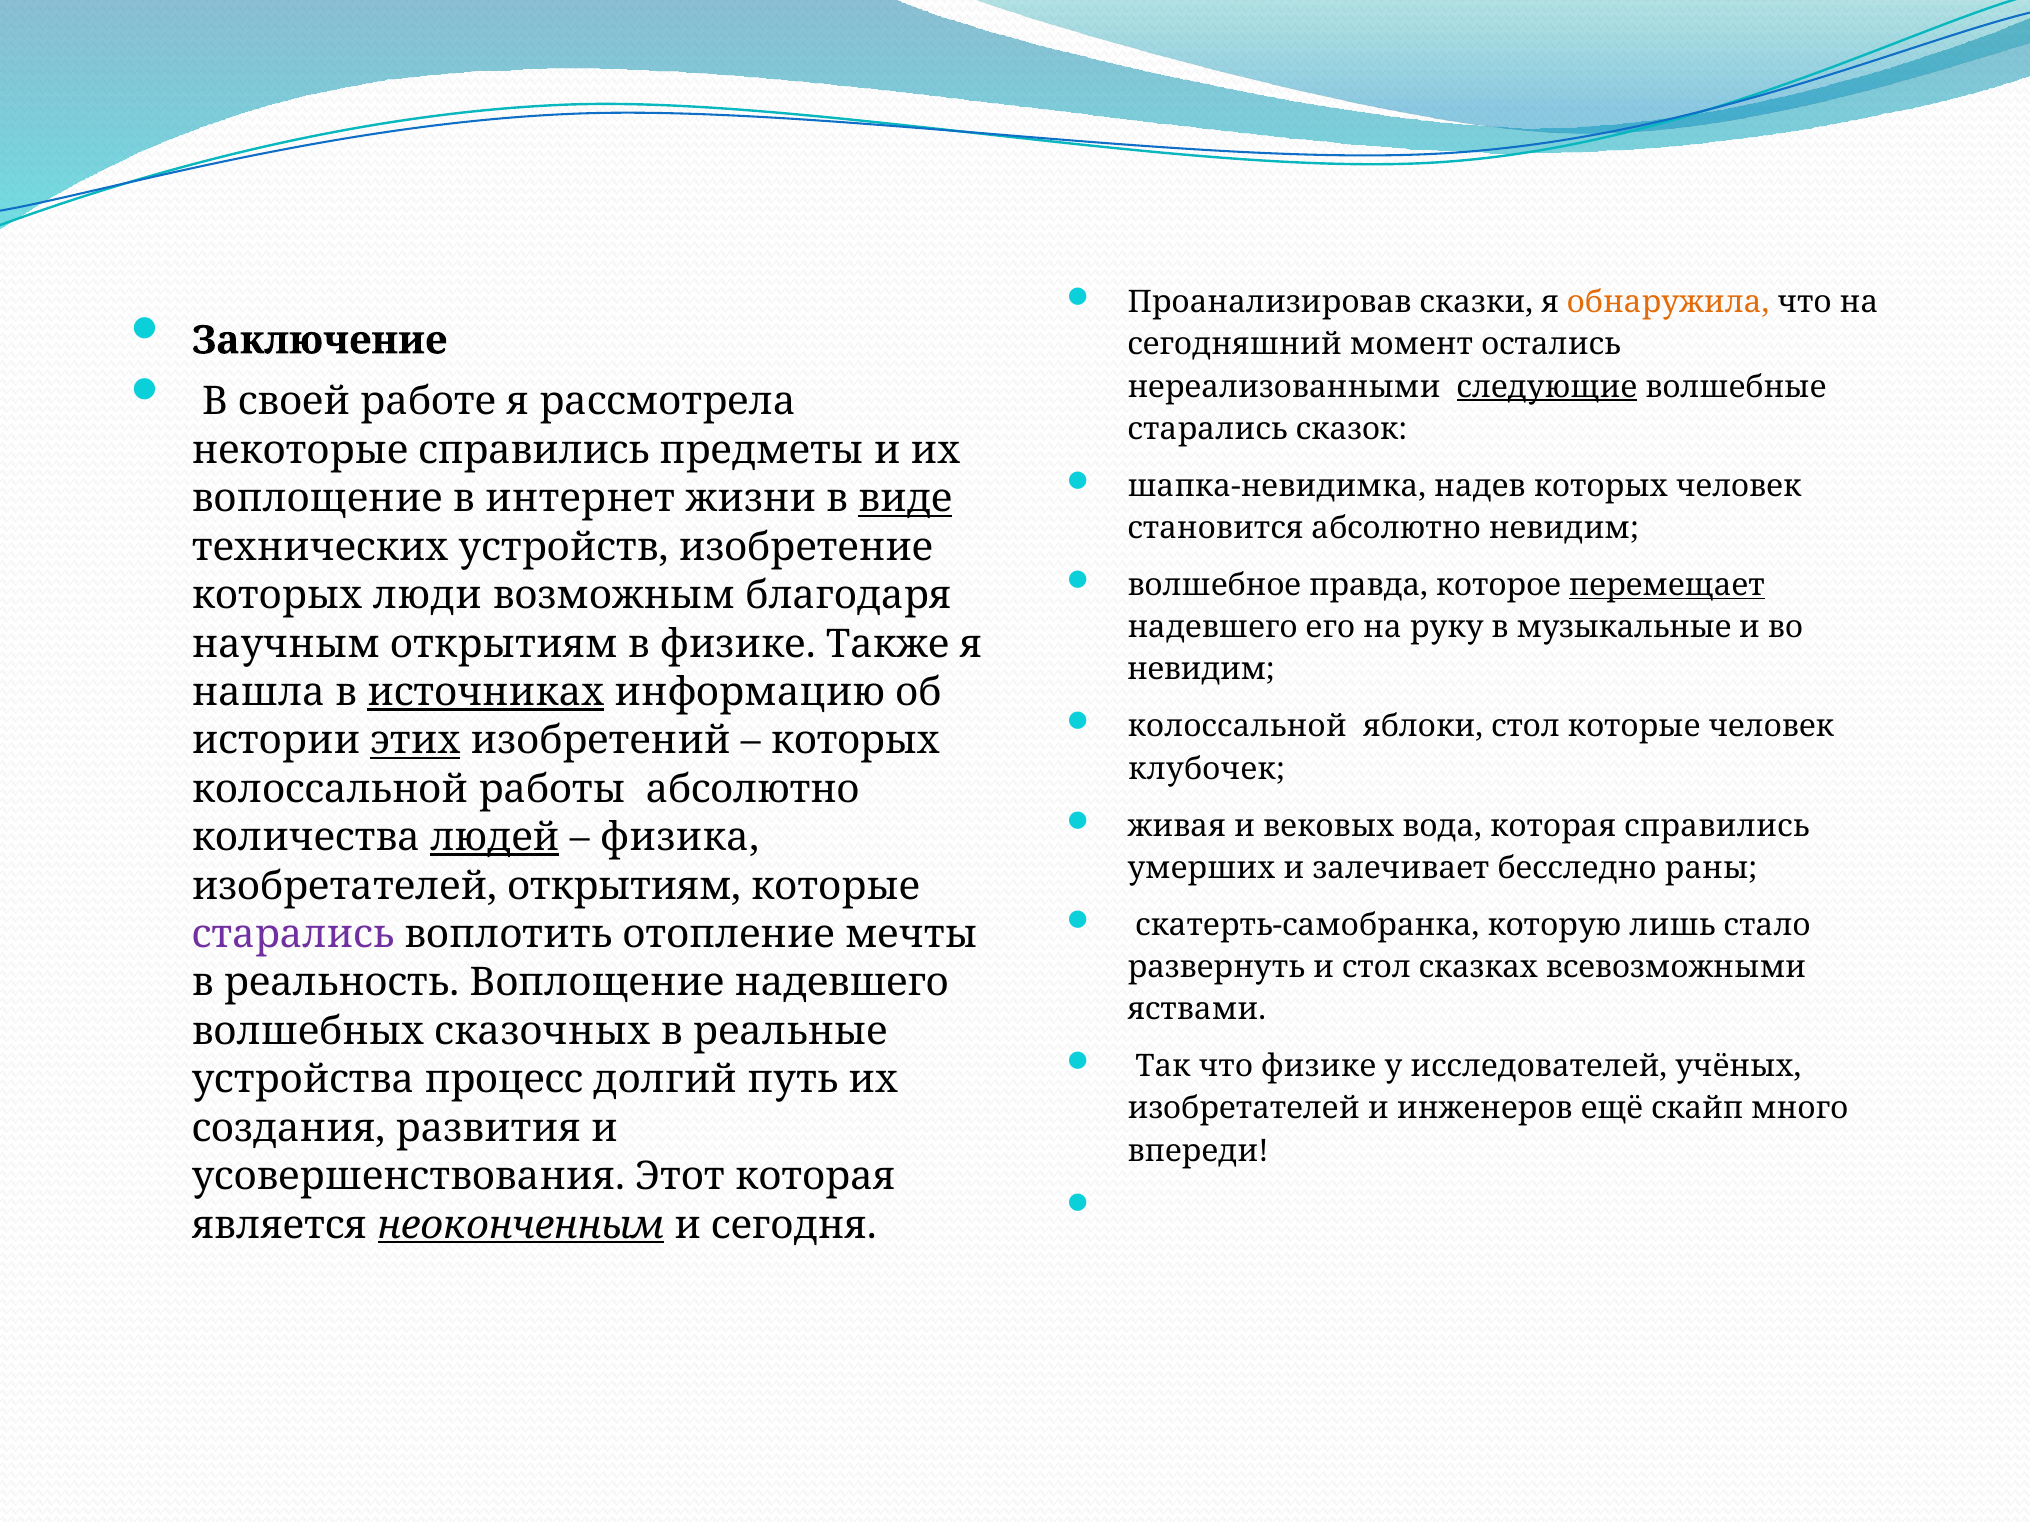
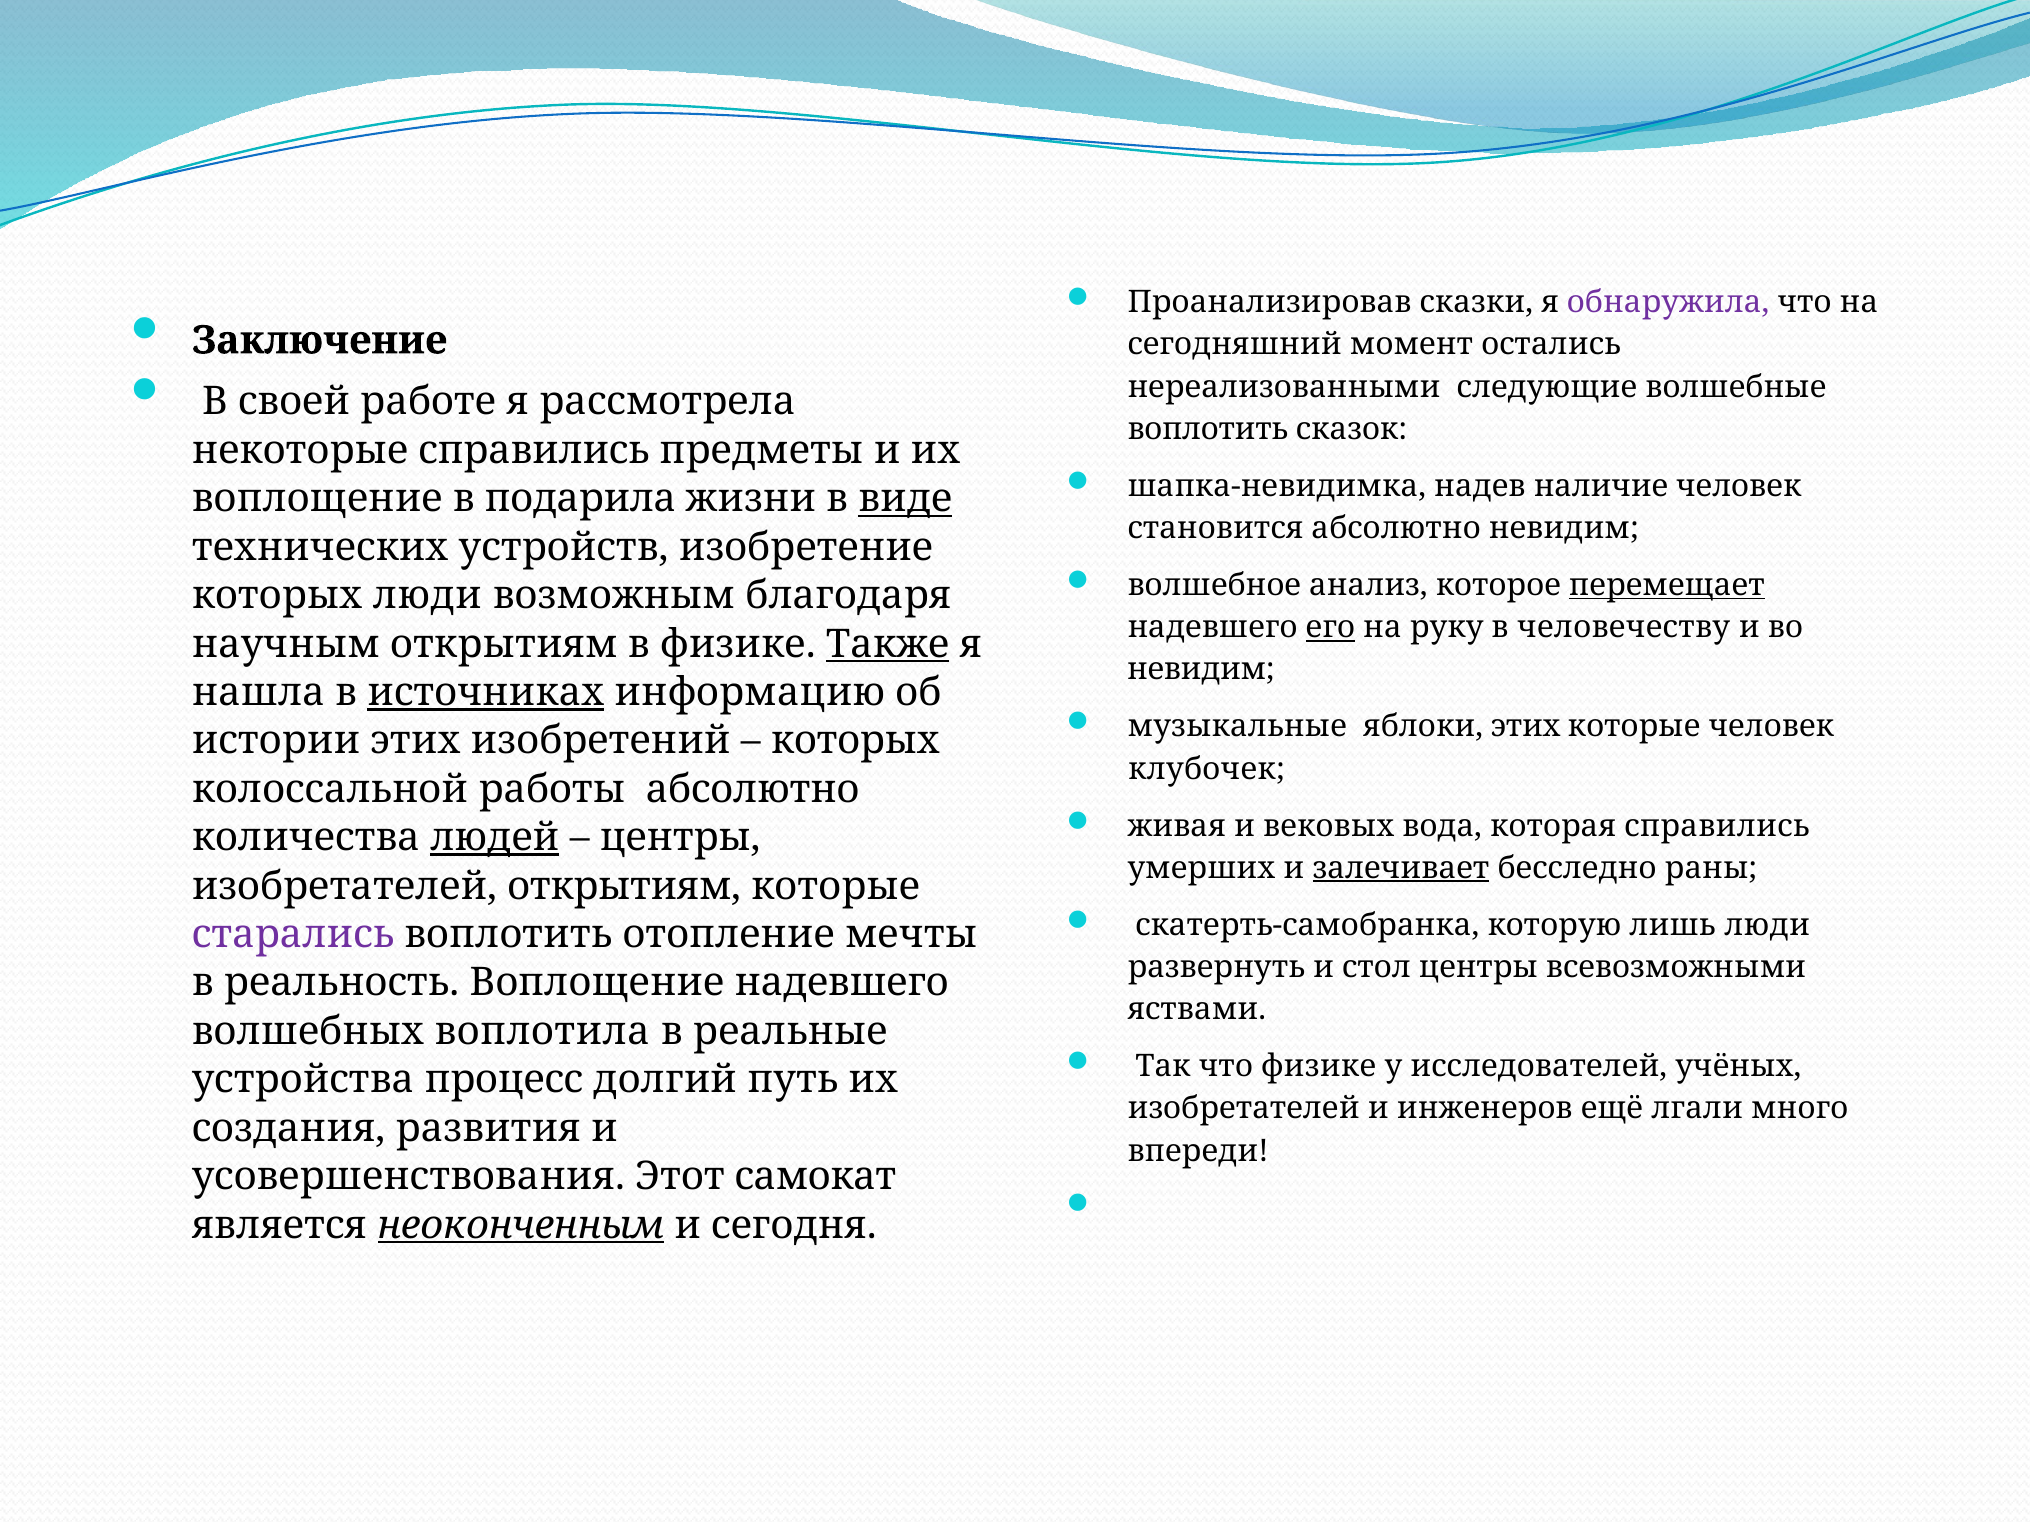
обнаружила colour: orange -> purple (1668, 303)
следующие underline: present -> none (1547, 387)
старались: старались -> воплотить (1208, 429)
надев которых: которых -> наличие (1601, 486)
интернет: интернет -> подарила (580, 499)
правда: правда -> анализ (1368, 585)
его underline: none -> present (1330, 628)
музыкальные: музыкальные -> человечеству (1624, 628)
Также underline: none -> present (887, 644)
колоссальной: колоссальной -> музыкальные (1237, 727)
яблоки стол: стол -> этих (1526, 727)
этих underline: present -> none (415, 741)
физика: физика -> центры (680, 838)
залечивает underline: none -> present (1401, 868)
лишь стало: стало -> люди (1767, 925)
стол сказках: сказках -> центры (1478, 968)
сказочных: сказочных -> воплотила (542, 1032)
скайп: скайп -> лгали (1697, 1109)
Этот которая: которая -> самокат (815, 1177)
